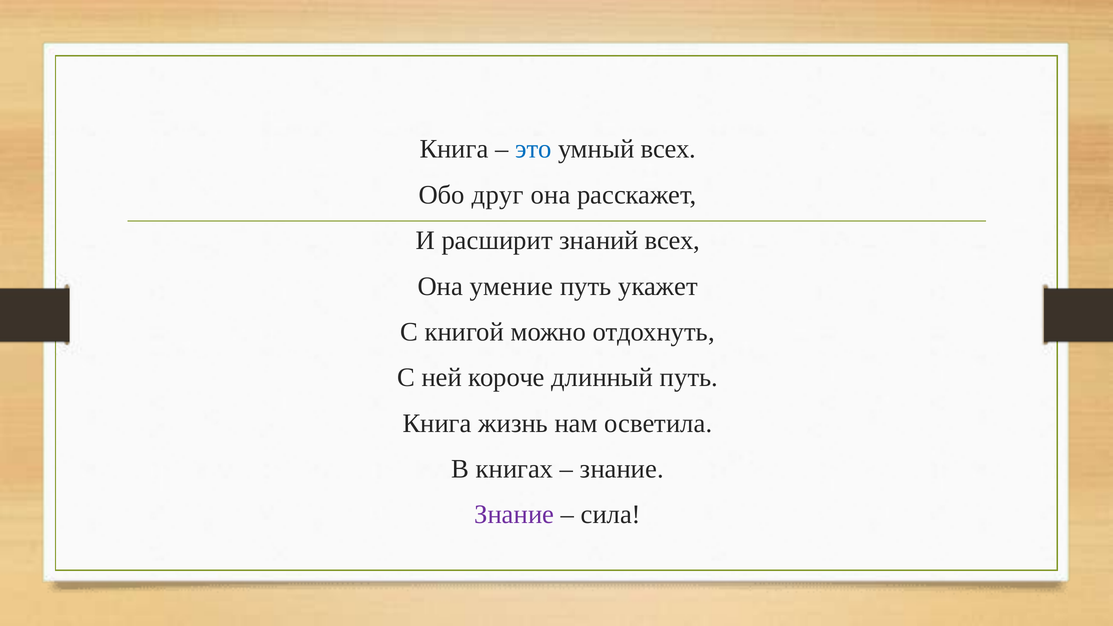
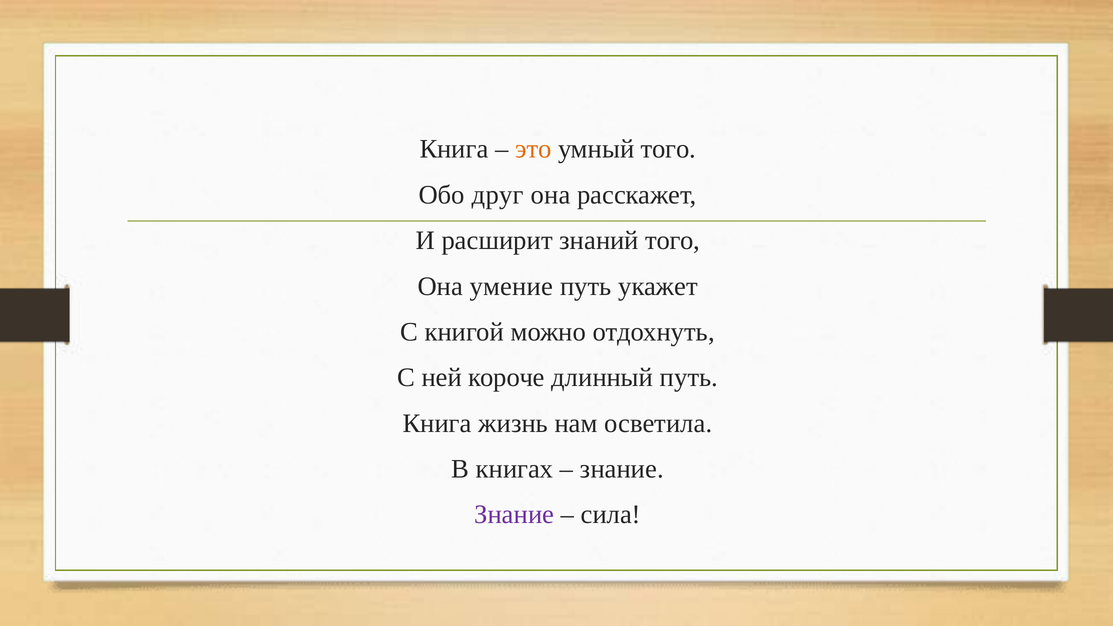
это colour: blue -> orange (533, 149)
умный всех: всех -> того (668, 149)
знаний всех: всех -> того (673, 241)
